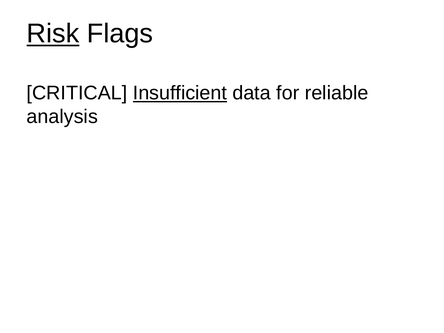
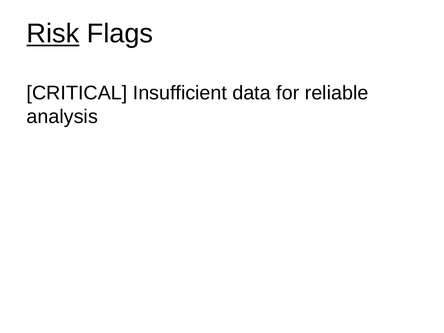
Insufficient underline: present -> none (180, 93)
